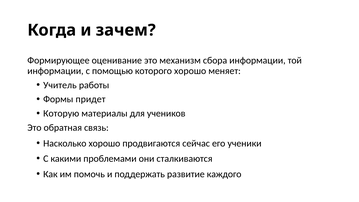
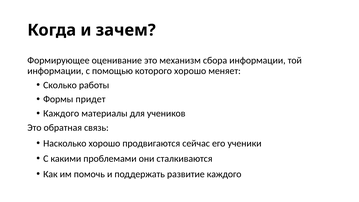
Учитель: Учитель -> Сколько (60, 85)
Которую: Которую -> Каждого (61, 113)
